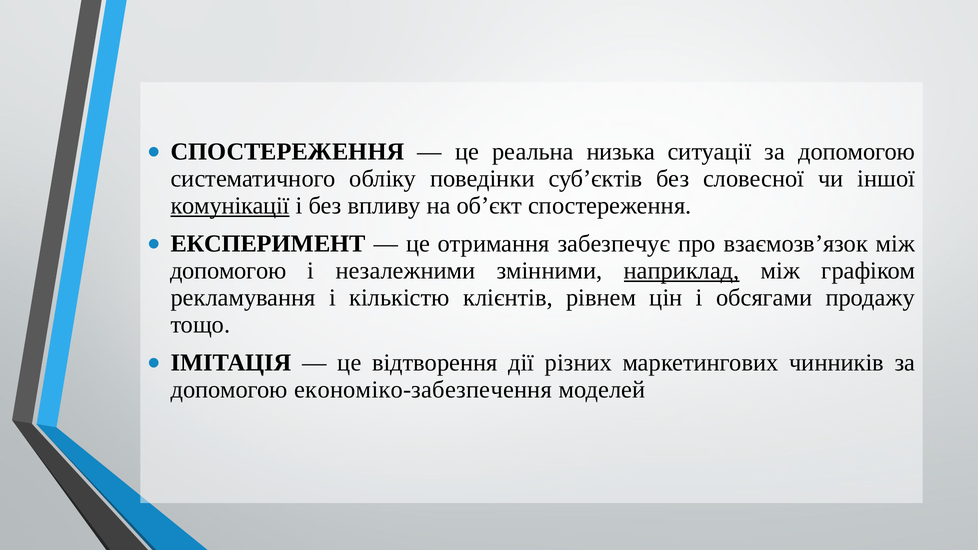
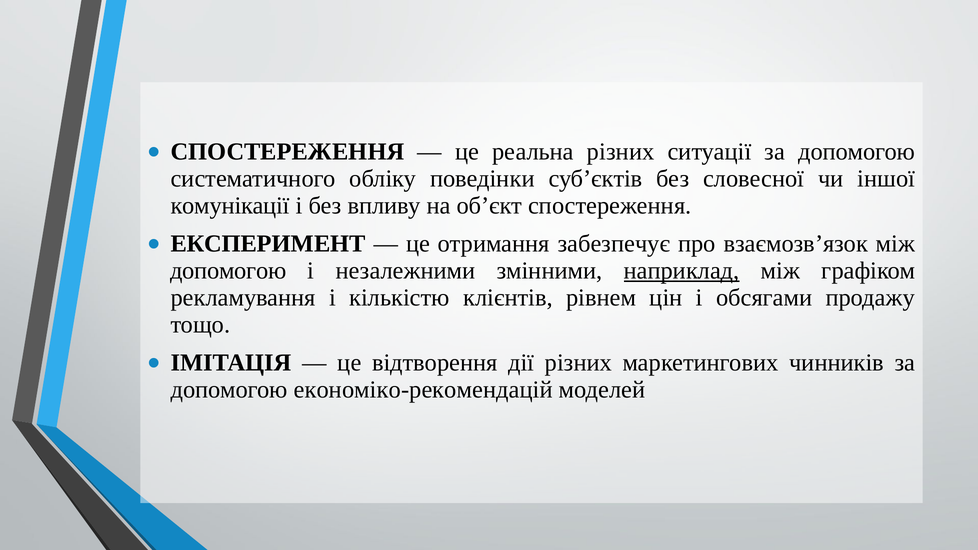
реальна низька: низька -> різних (621, 152)
комунікації underline: present -> none (230, 206)
економіко-забезпечення: економіко-забезпечення -> економіко-рекомендацій (423, 390)
